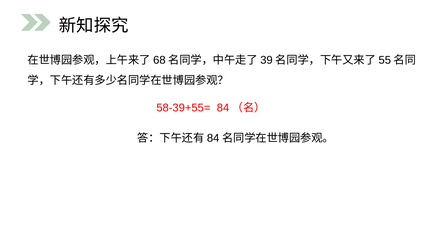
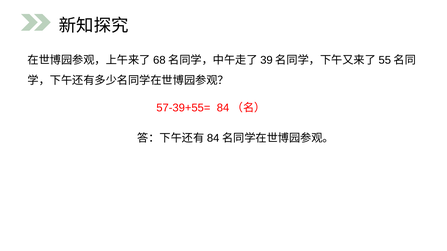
58-39+55=: 58-39+55= -> 57-39+55= (183, 108)
